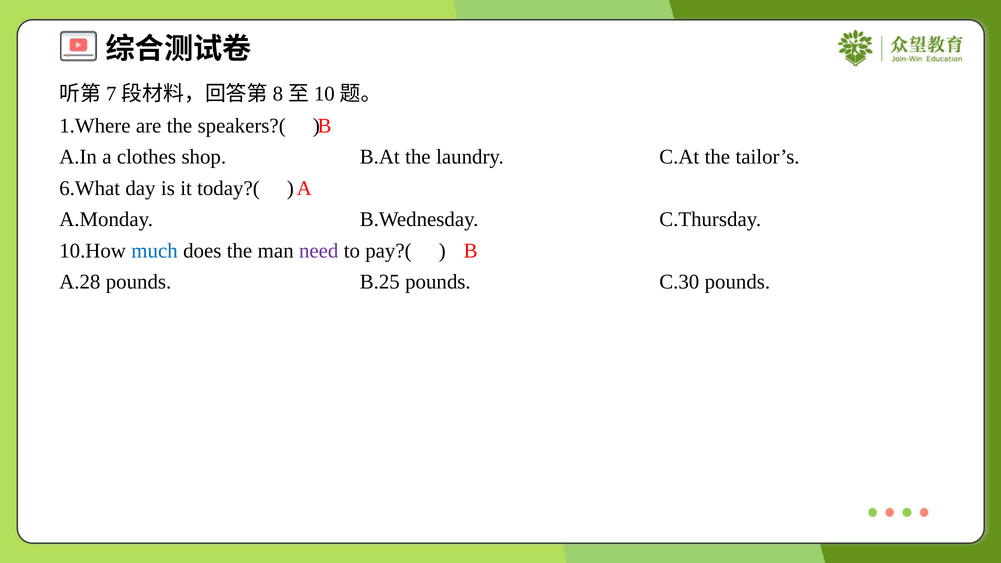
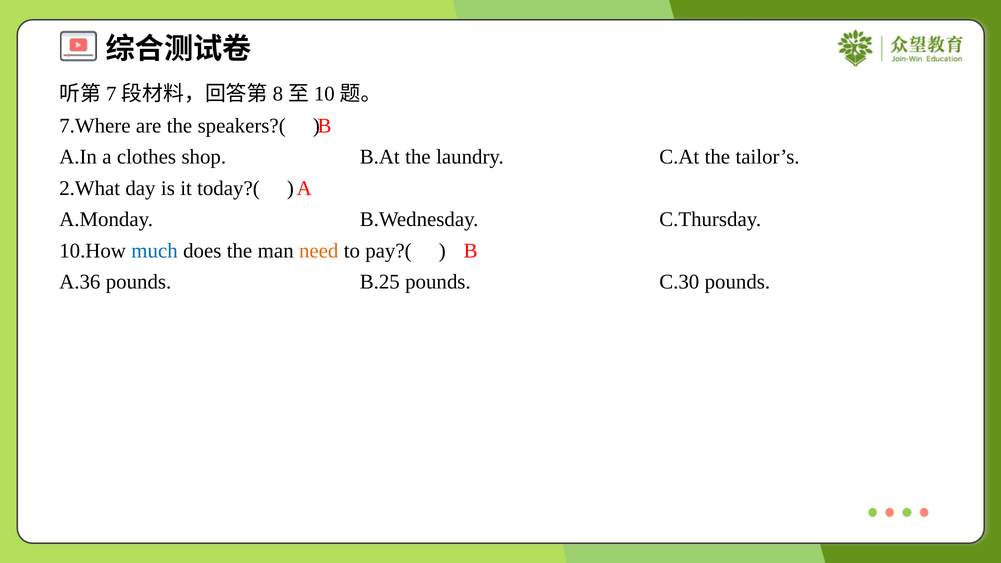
1.Where: 1.Where -> 7.Where (95, 126)
6.What: 6.What -> 2.What (90, 188)
need colour: purple -> orange (319, 251)
A.28: A.28 -> A.36 (80, 282)
